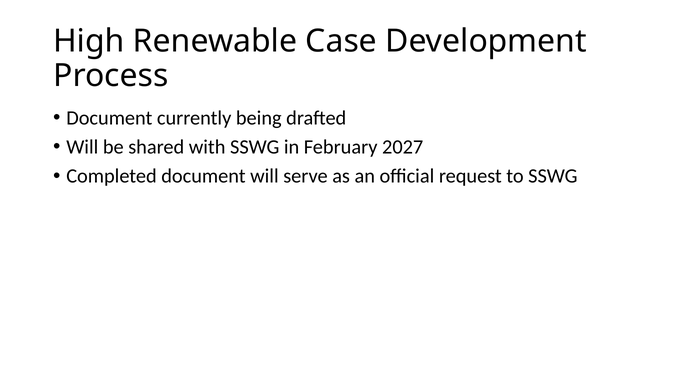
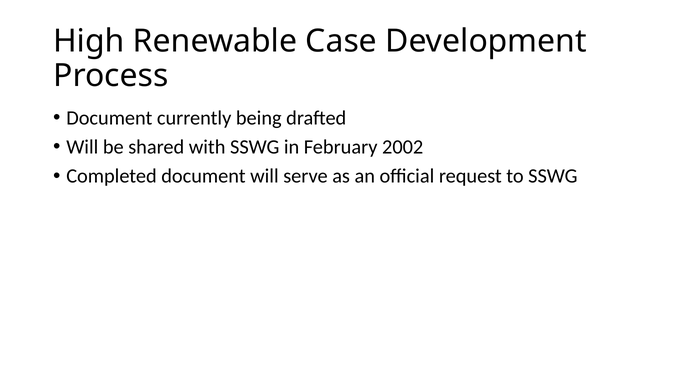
2027: 2027 -> 2002 (403, 147)
